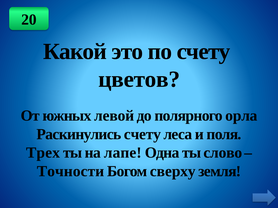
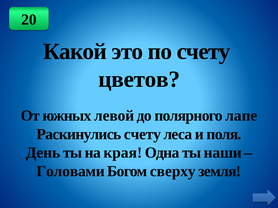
орла: орла -> лапе (241, 116)
Трех: Трех -> День (43, 153)
лапе: лапе -> края (123, 153)
слово: слово -> наши (223, 153)
Точности: Точности -> Головами (71, 172)
